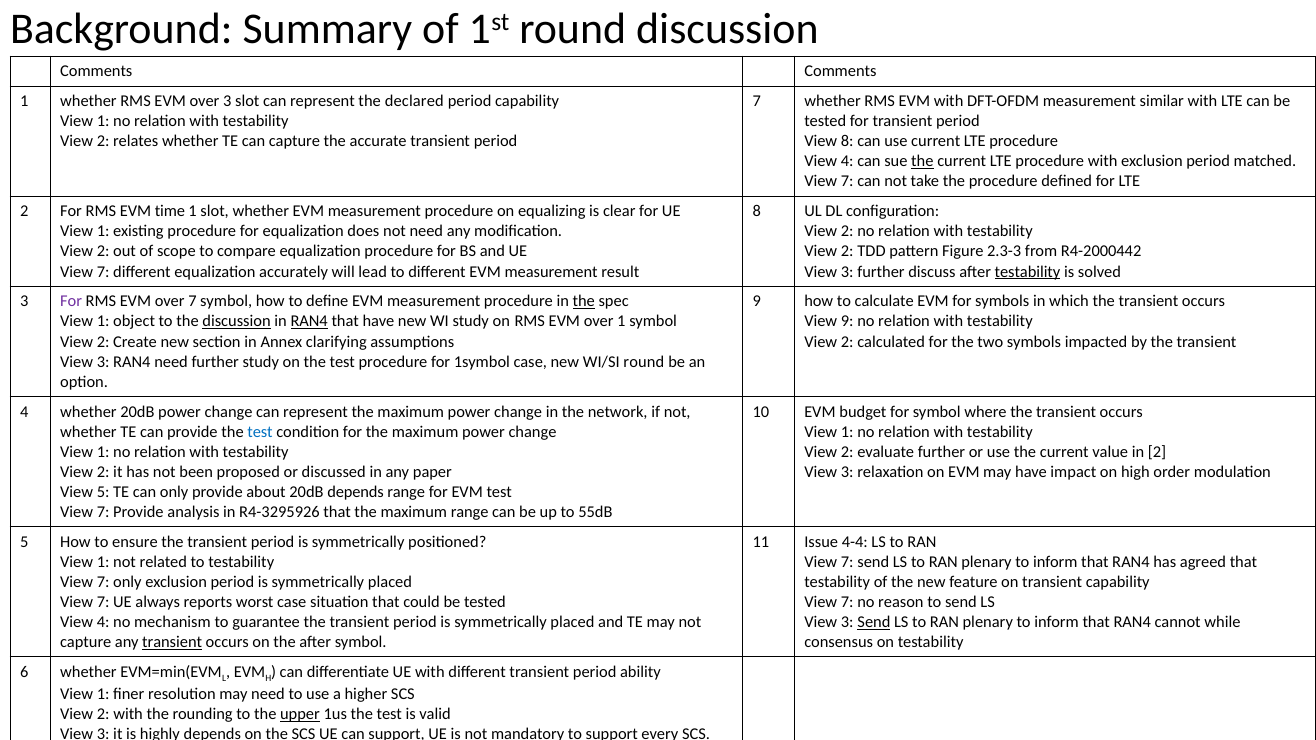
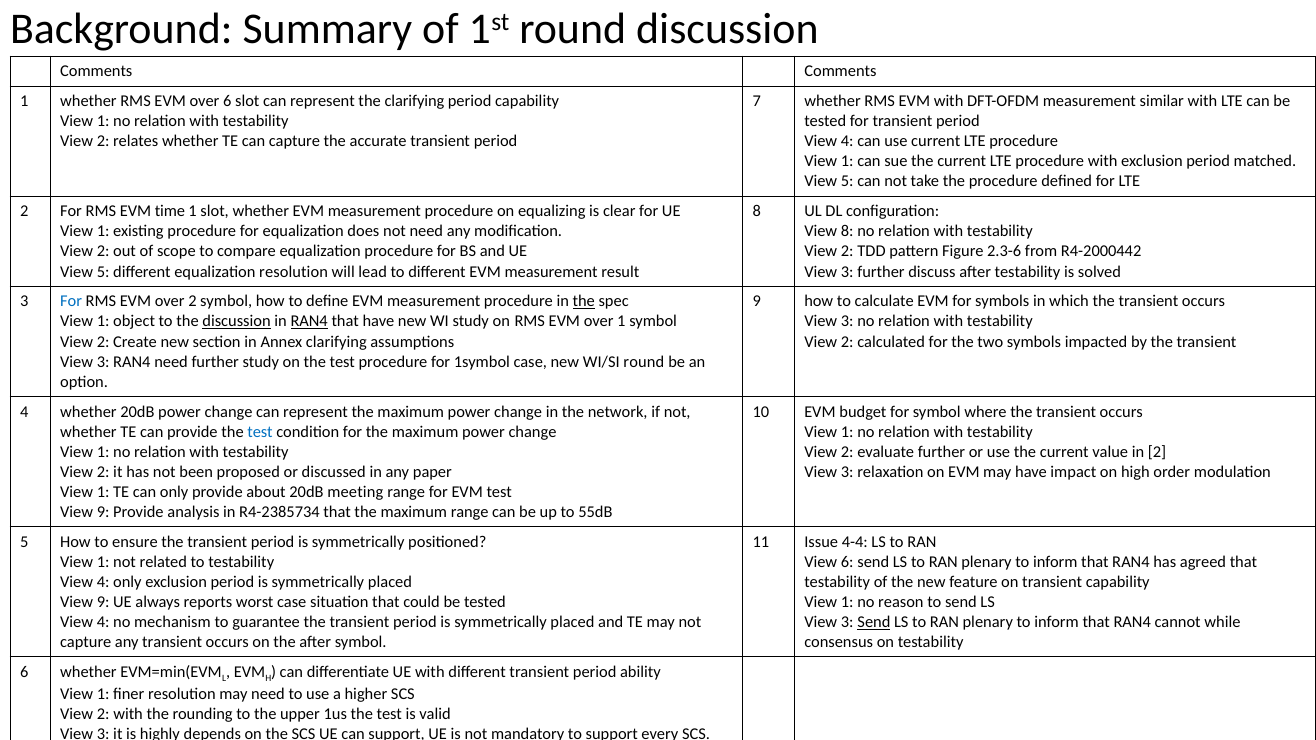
over 3: 3 -> 6 (227, 101)
the declared: declared -> clarifying (414, 101)
8: 8 -> 4 (847, 141)
4: 4 -> 1 (847, 162)
the underline: present -> none (922, 162)
7: 7 -> 5 (847, 182)
2: 2 -> 8 (847, 232)
2.3-3: 2.3-3 -> 2.3-6 (1004, 252)
7: 7 -> 5 (103, 272)
equalization accurately: accurately -> resolution (294, 272)
testability underline: present -> none (1027, 272)
For colour: purple -> blue (71, 302)
over 7: 7 -> 2 (192, 302)
9: 9 -> 3 (847, 322)
5: 5 -> 1 (103, 492)
20dB depends: depends -> meeting (355, 492)
7: 7 -> 9 (103, 512)
R4-3295926: R4-3295926 -> R4-2385734 (279, 512)
7: 7 -> 6 (847, 562)
7: 7 -> 4 (103, 582)
7: 7 -> 9 (103, 602)
7: 7 -> 1 (847, 602)
transient underline: present -> none (172, 642)
upper underline: present -> none (300, 715)
